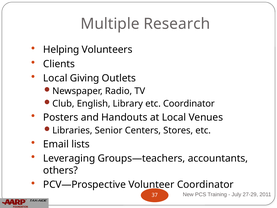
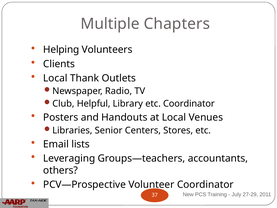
Research: Research -> Chapters (177, 24)
Giving: Giving -> Thank (85, 78)
English: English -> Helpful (94, 103)
